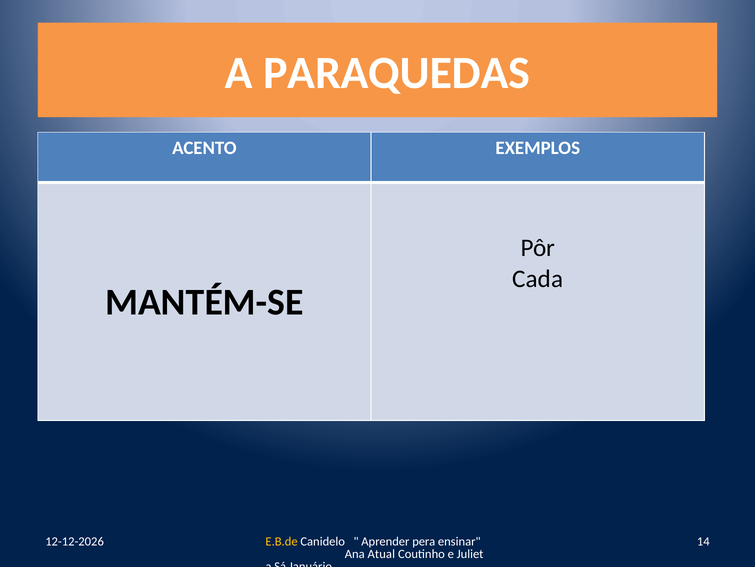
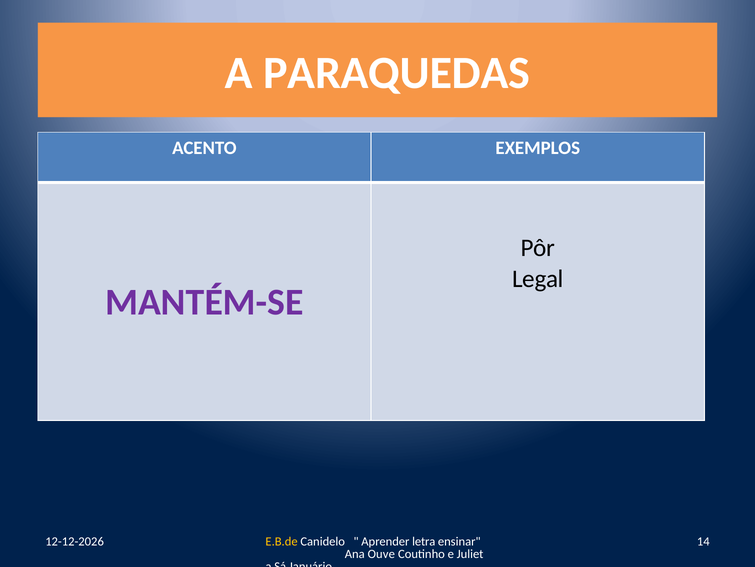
Cada: Cada -> Legal (538, 279)
MANTÉM-SE colour: black -> purple (204, 302)
pera: pera -> letra (424, 541)
Atual: Atual -> Ouve (381, 553)
